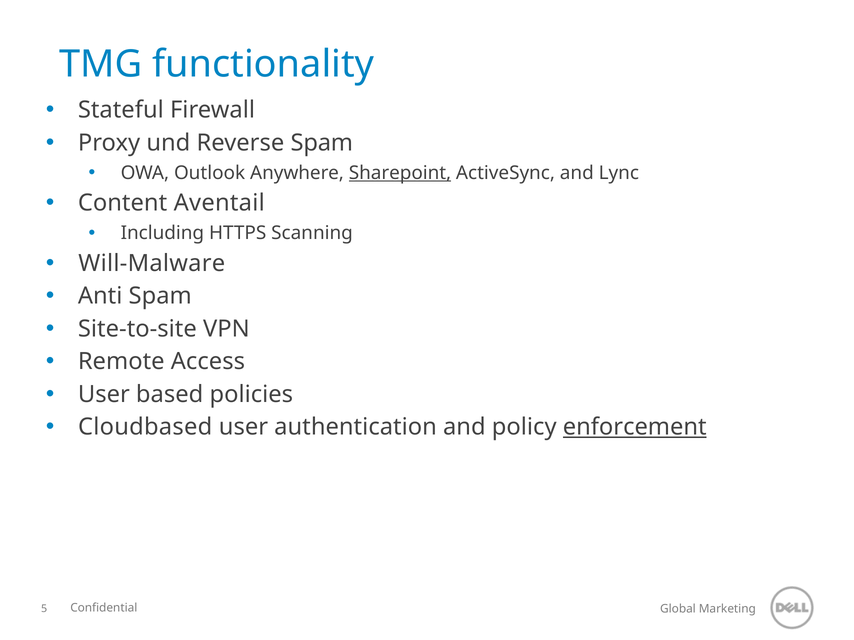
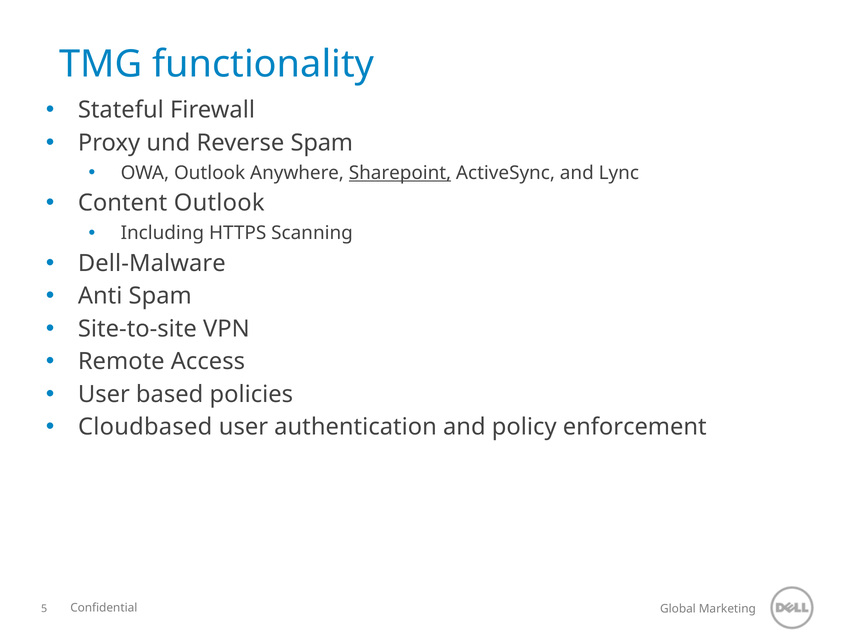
Content Aventail: Aventail -> Outlook (219, 203)
Will-Malware: Will-Malware -> Dell-Malware (152, 263)
enforcement underline: present -> none (635, 427)
